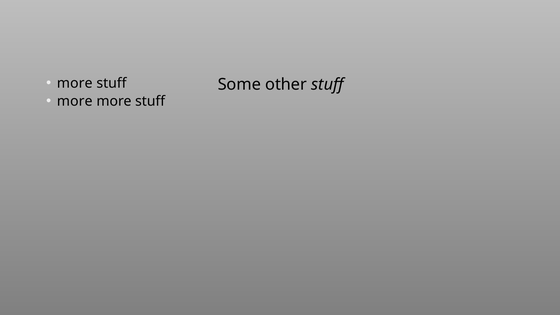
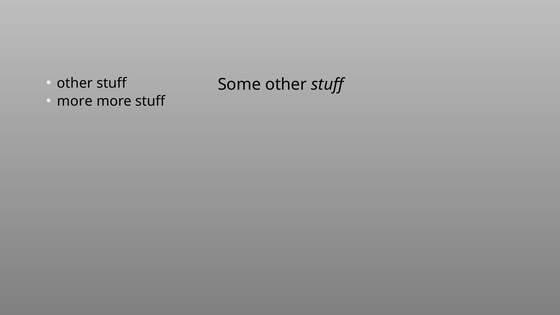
more: more -> other (75, 83)
